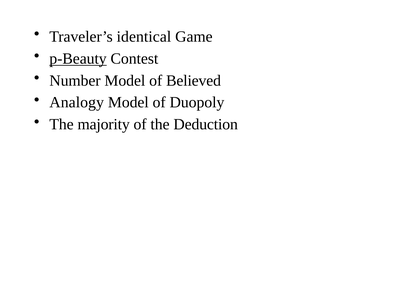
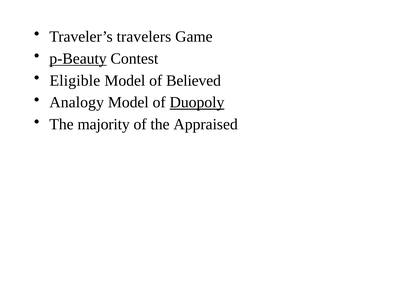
identical: identical -> travelers (144, 37)
Number: Number -> Eligible (75, 81)
Duopoly underline: none -> present (197, 103)
Deduction: Deduction -> Appraised (206, 125)
